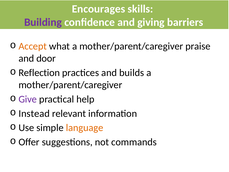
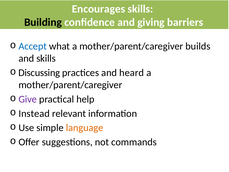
Building colour: purple -> black (43, 22)
Accept colour: orange -> blue (33, 46)
praise: praise -> builds (198, 46)
and door: door -> skills (46, 58)
Reflection: Reflection -> Discussing (39, 73)
builds: builds -> heard (132, 73)
